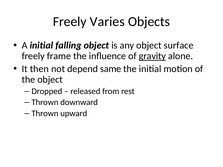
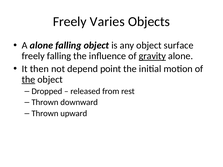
A initial: initial -> alone (41, 45)
freely frame: frame -> falling (59, 56)
same: same -> point (111, 69)
the underline: none -> present (28, 80)
